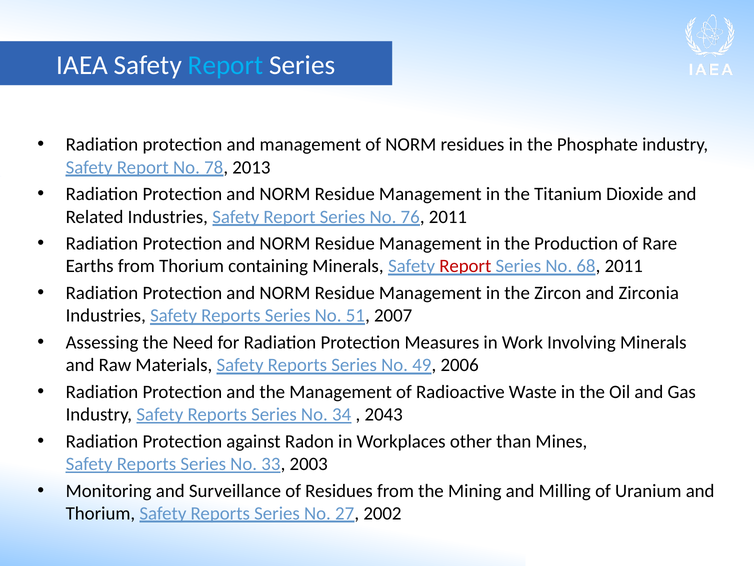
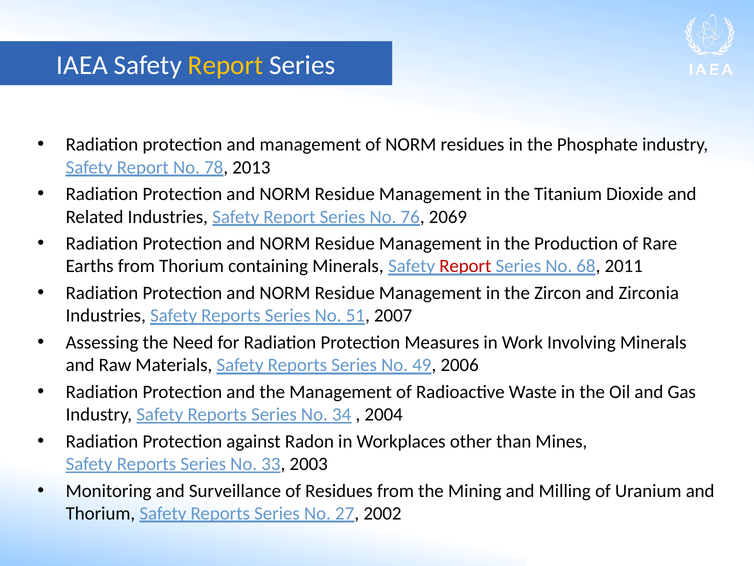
Report colour: light blue -> yellow (226, 65)
76 2011: 2011 -> 2069 (448, 217)
2043: 2043 -> 2004 (384, 414)
